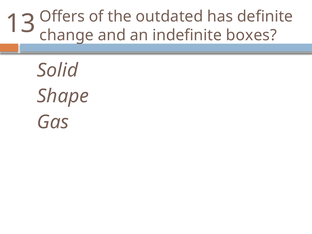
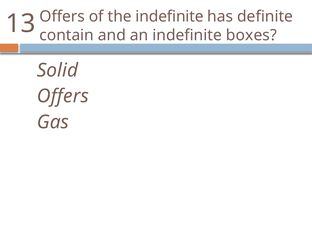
the outdated: outdated -> indefinite (170, 16)
change: change -> contain (67, 35)
Shape: Shape -> Offers (63, 96)
